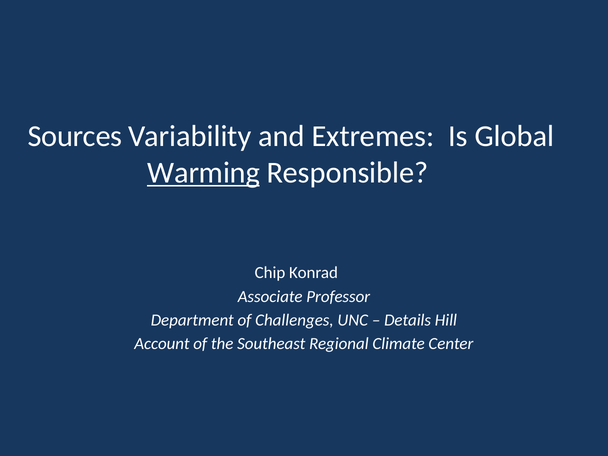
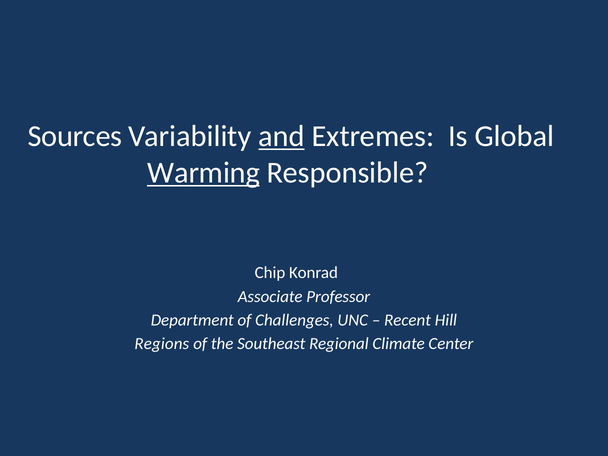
and underline: none -> present (281, 136)
Details: Details -> Recent (408, 320)
Account: Account -> Regions (162, 344)
